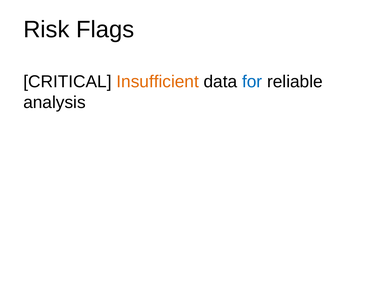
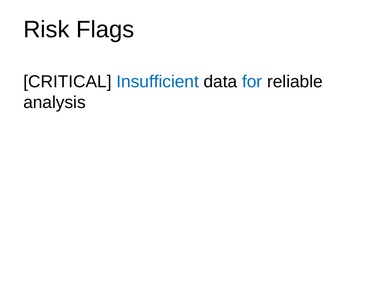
Insufficient colour: orange -> blue (158, 82)
